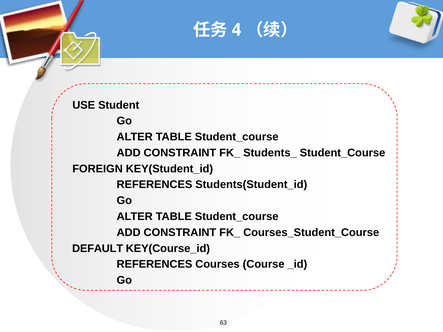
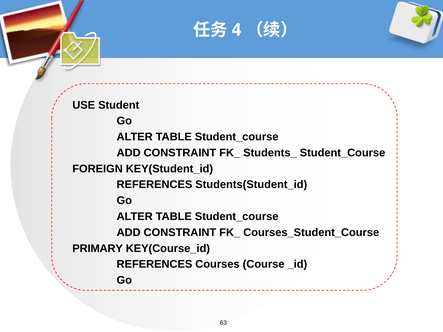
DEFAULT: DEFAULT -> PRIMARY (98, 249)
